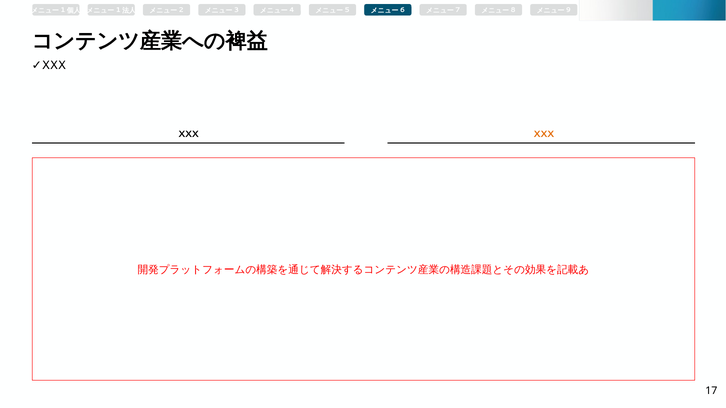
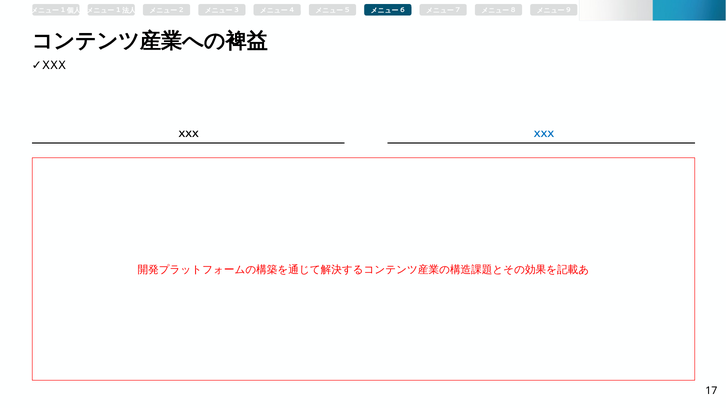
XXX colour: orange -> blue (544, 135)
